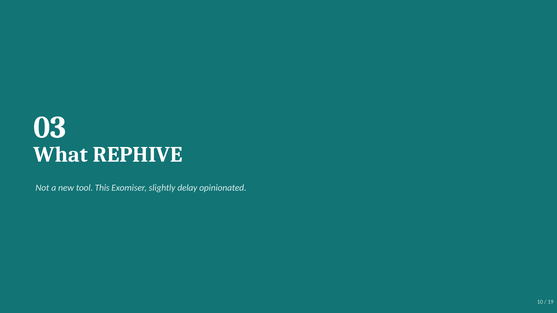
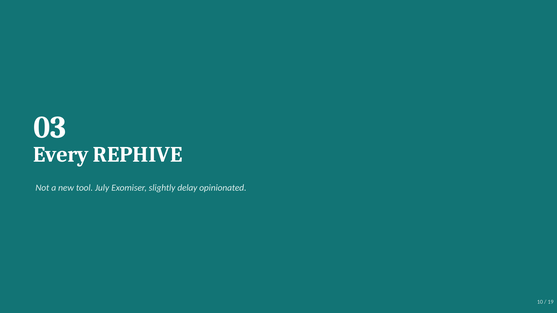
What: What -> Every (61, 155)
This: This -> July (102, 188)
